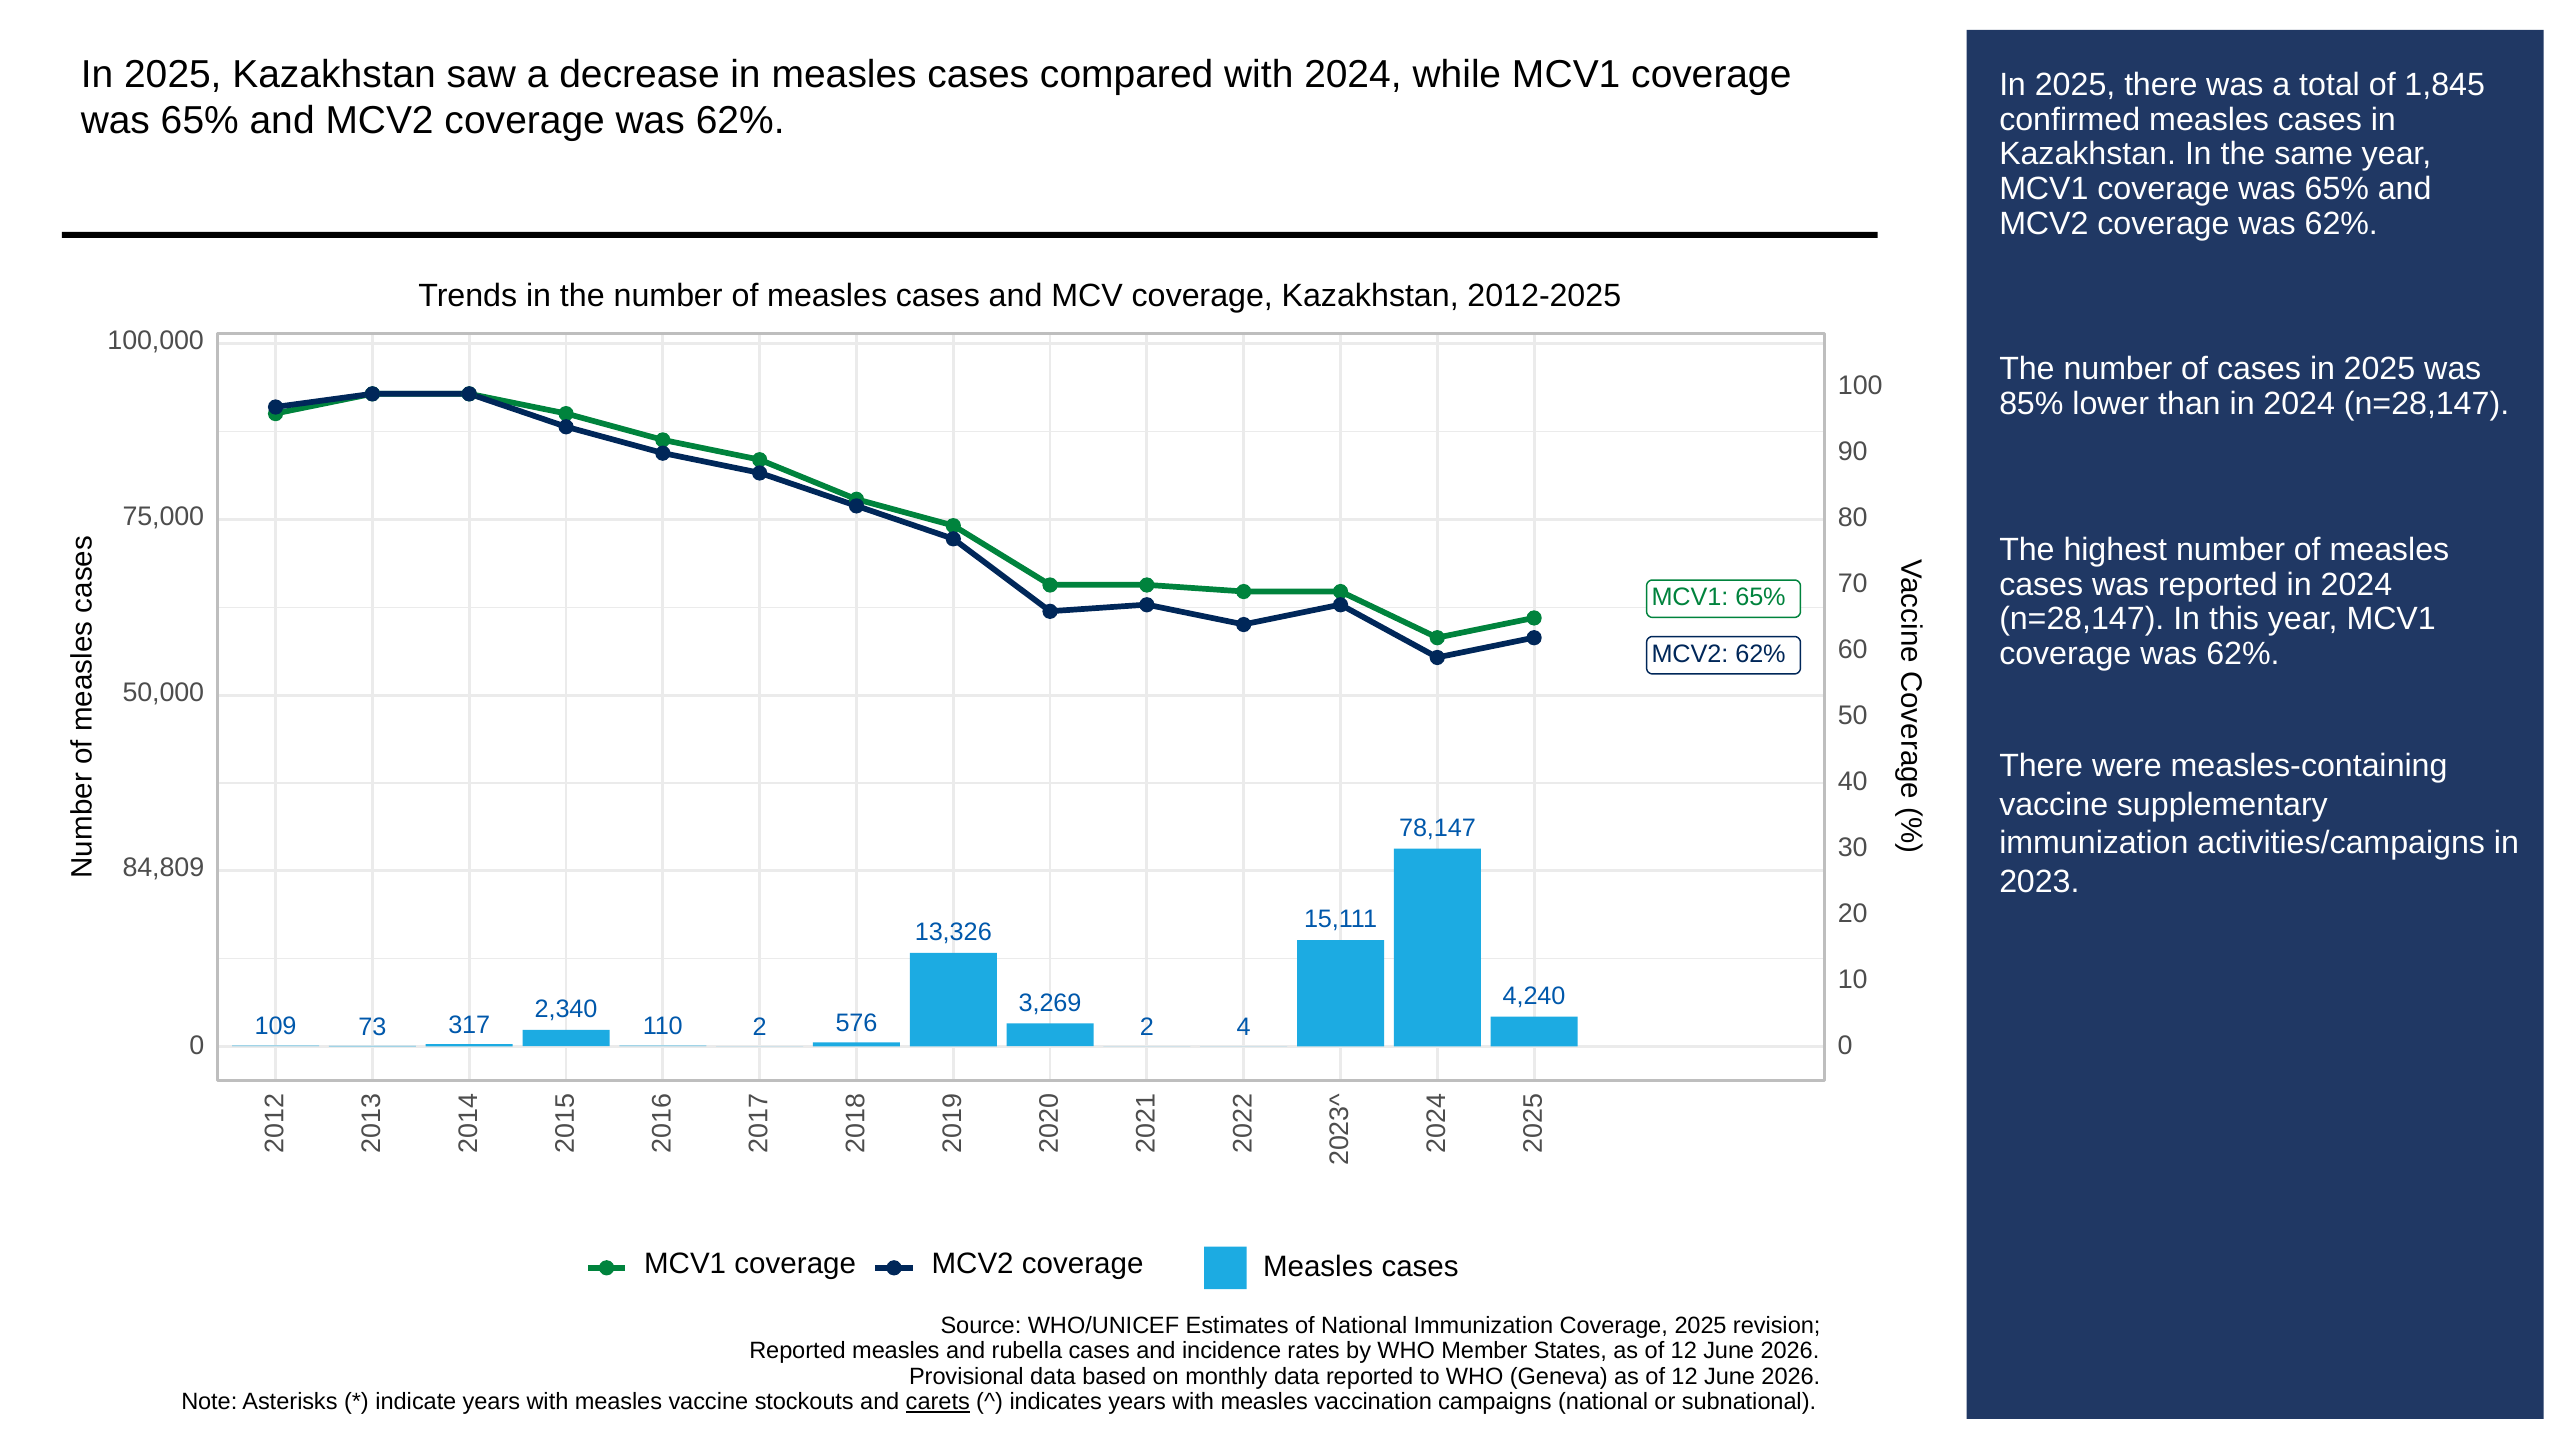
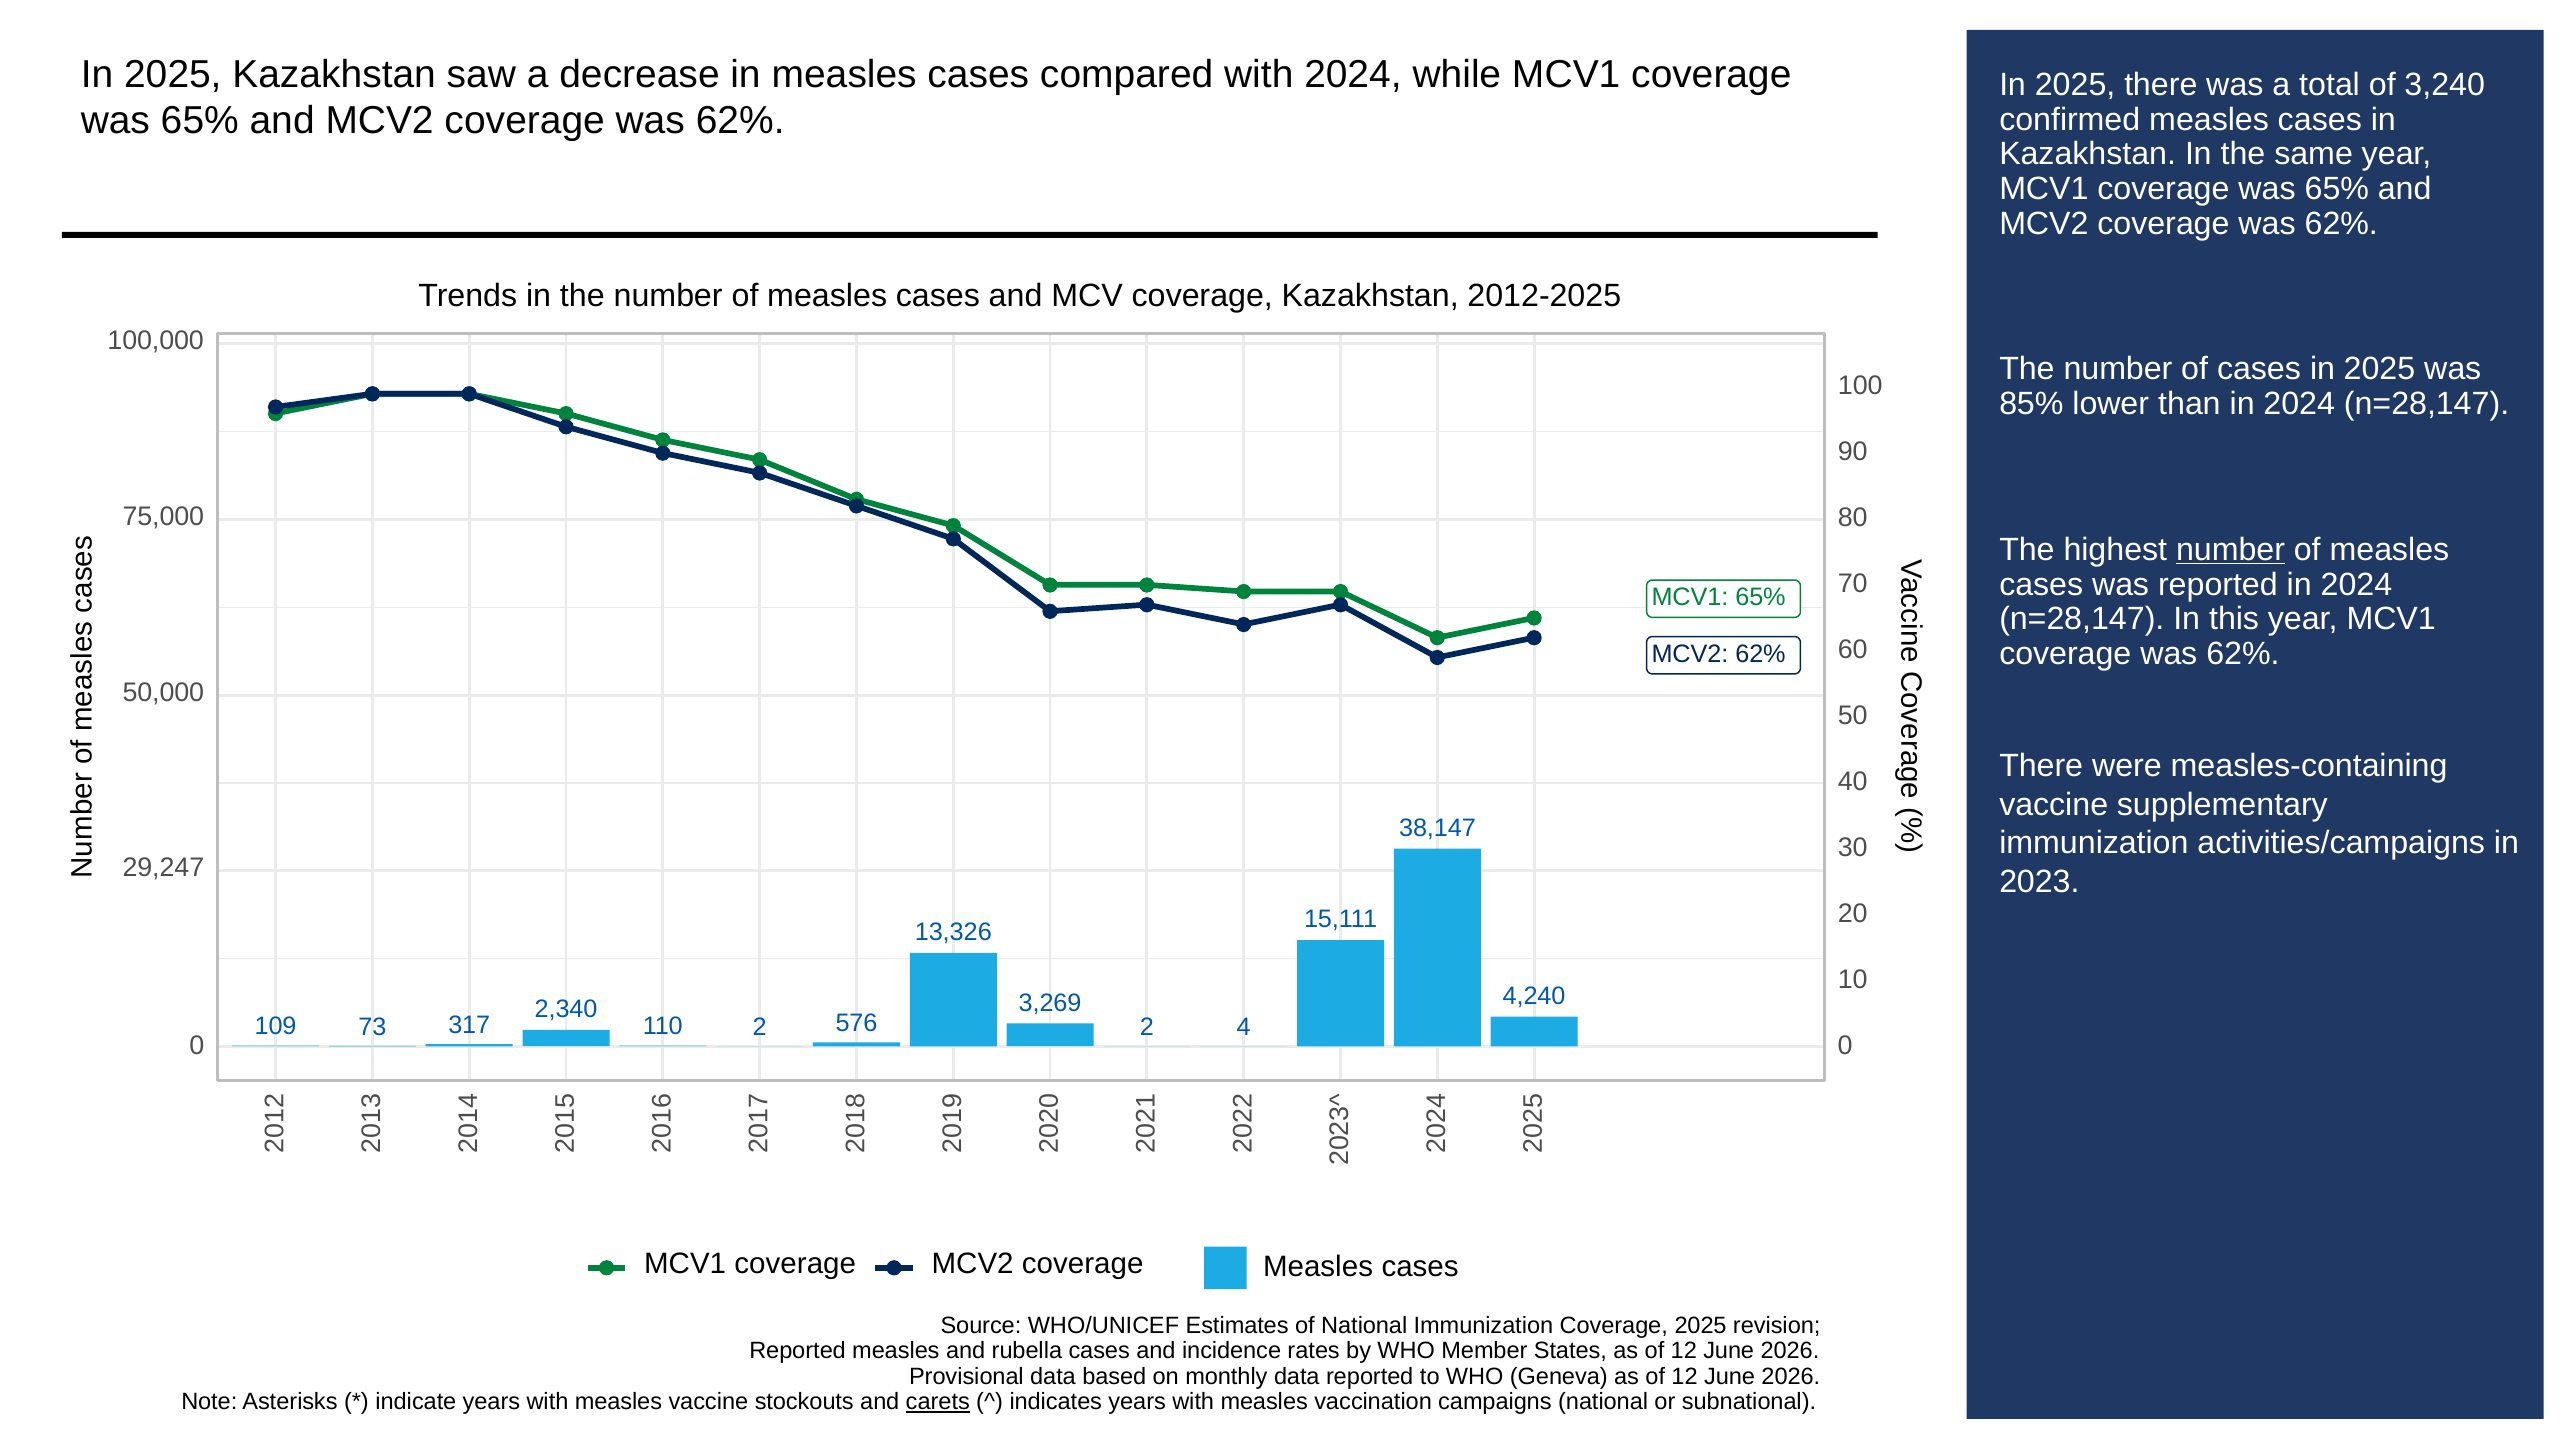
1,845: 1,845 -> 3,240 (2445, 85)
number underline: none -> present (2231, 550)
78,147: 78,147 -> 38,147 (1437, 828)
84,809: 84,809 -> 29,247 (163, 868)
